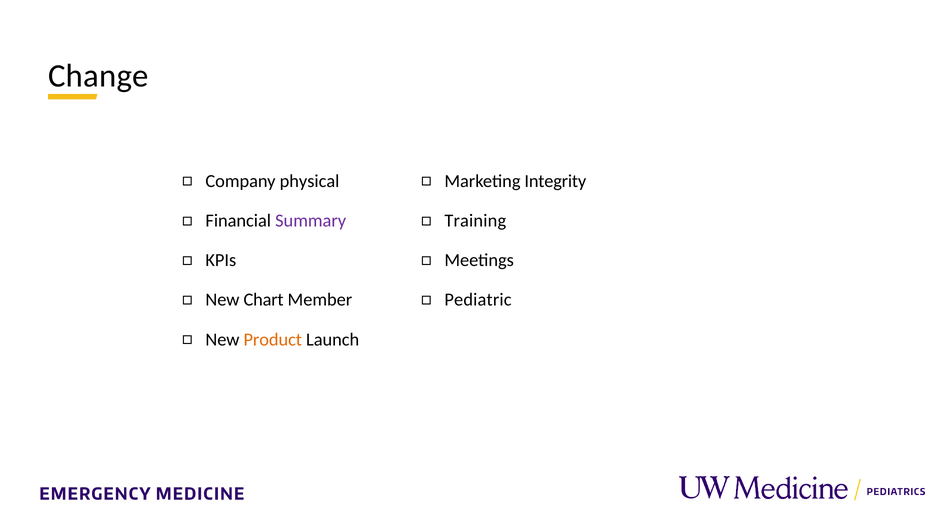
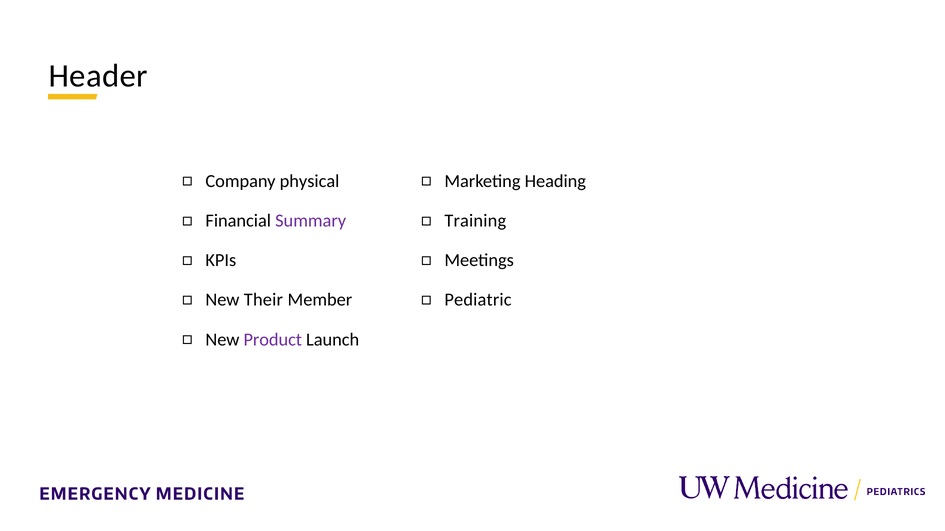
Change: Change -> Header (98, 76)
Integrity: Integrity -> Heading (555, 181)
Chart: Chart -> Their (263, 300)
Product colour: orange -> purple (273, 340)
